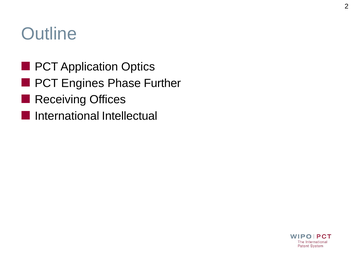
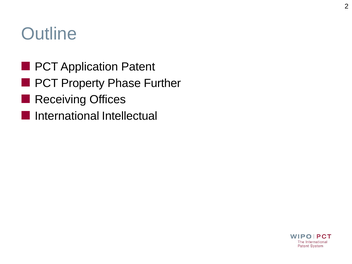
Optics: Optics -> Patent (138, 67)
Engines: Engines -> Property (83, 83)
